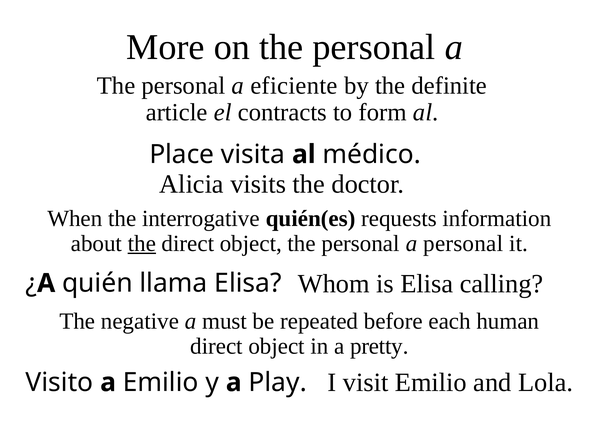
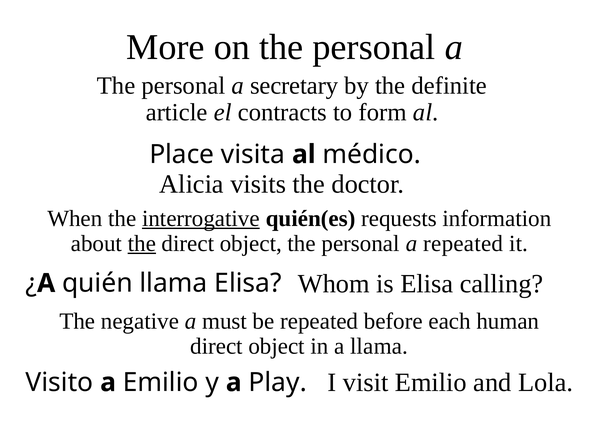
eficiente: eficiente -> secretary (294, 85)
interrogative underline: none -> present (201, 218)
a personal: personal -> repeated (463, 243)
a pretty: pretty -> llama (379, 346)
